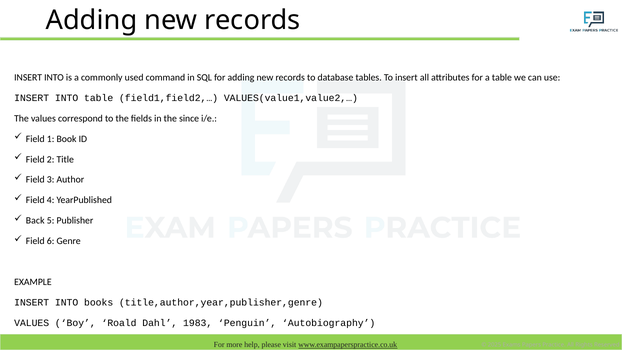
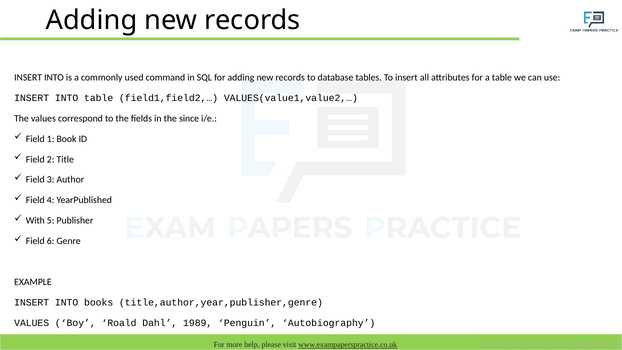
Back: Back -> With (35, 221)
1983: 1983 -> 1989 (198, 323)
